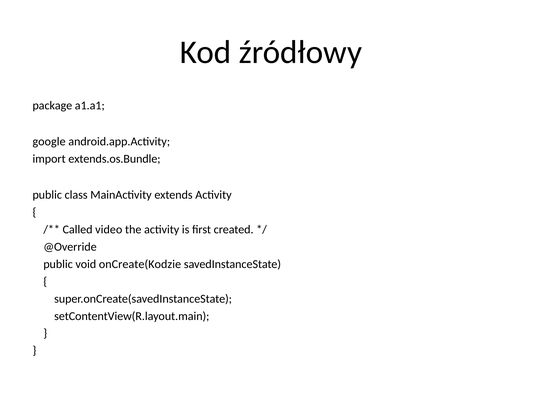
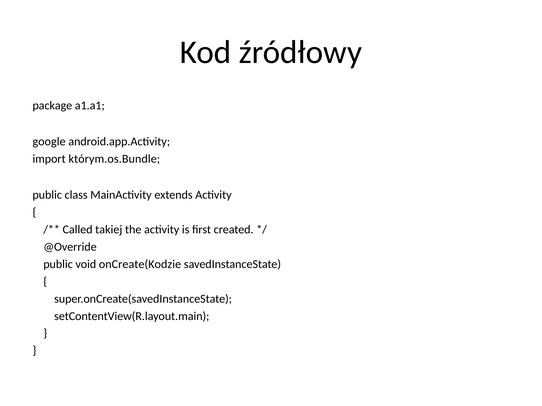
extends.os.Bundle: extends.os.Bundle -> którym.os.Bundle (114, 159)
video: video -> takiej (109, 230)
